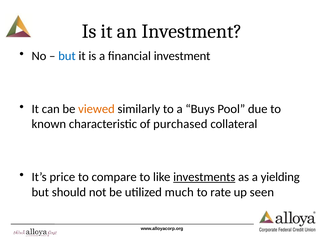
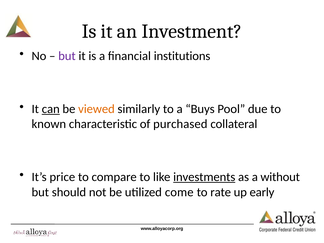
but colour: blue -> purple (67, 56)
financial investment: investment -> institutions (182, 56)
can underline: none -> present (51, 109)
yielding: yielding -> without (280, 177)
much: much -> come (179, 192)
seen: seen -> early (262, 192)
